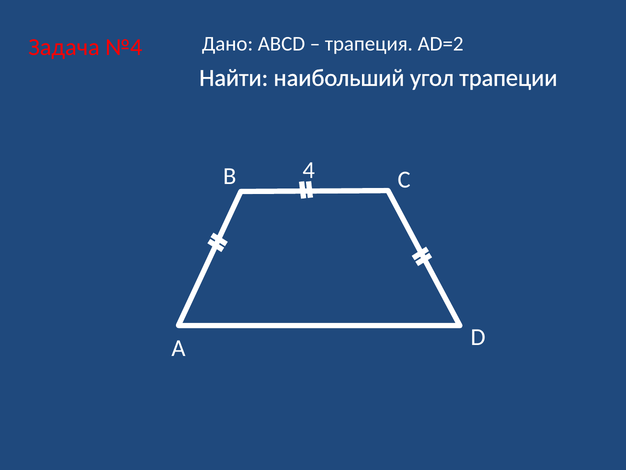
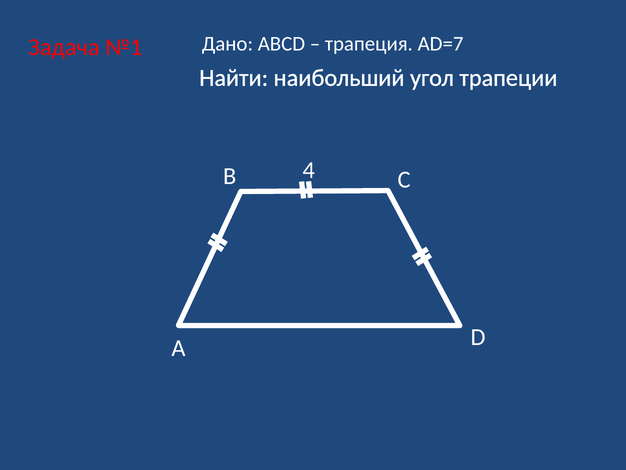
№4: №4 -> №1 (124, 47)
AD=2: AD=2 -> AD=7 (441, 44)
